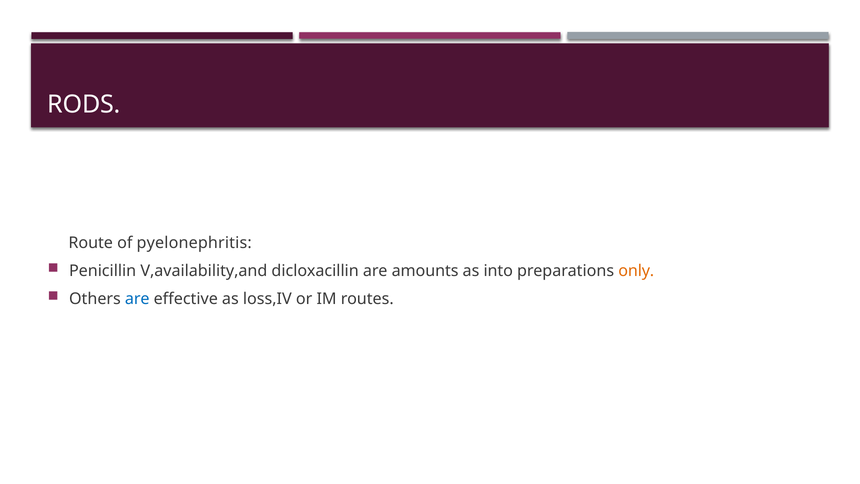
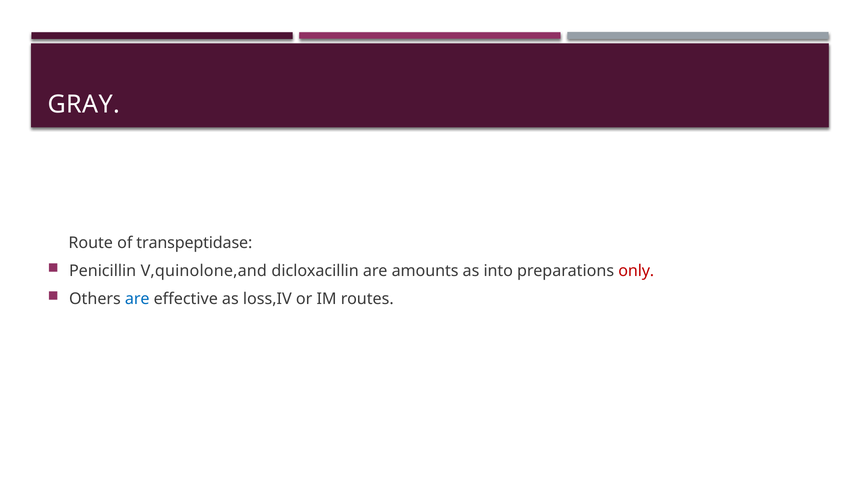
RODS: RODS -> GRAY (84, 104)
pyelonephritis: pyelonephritis -> transpeptidase (194, 243)
V,availability,and: V,availability,and -> V,quinolone,and (204, 271)
only colour: orange -> red (636, 271)
